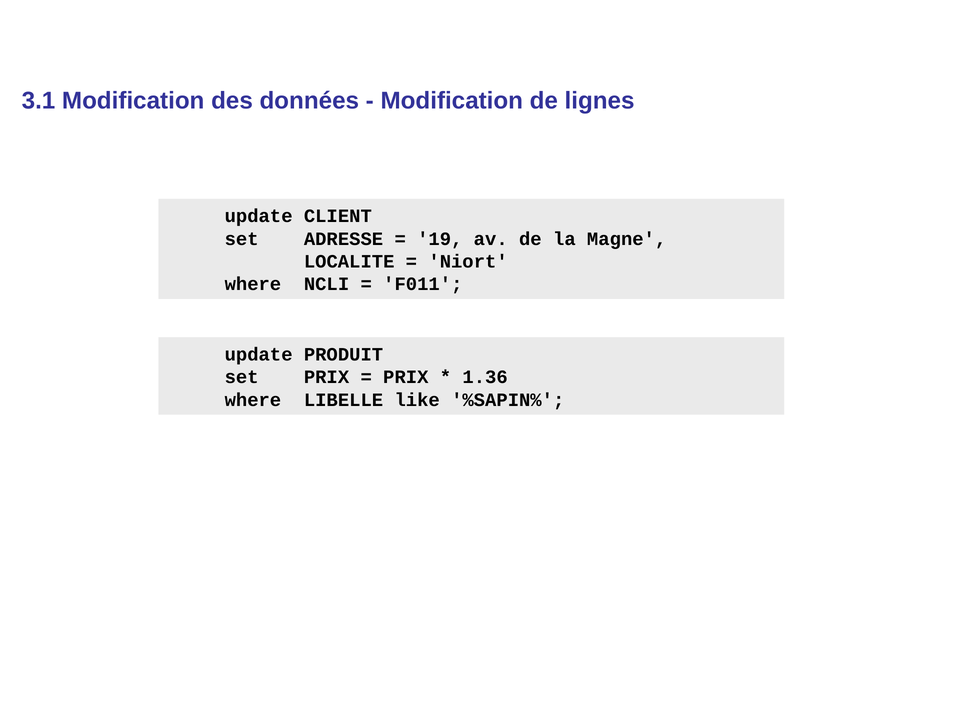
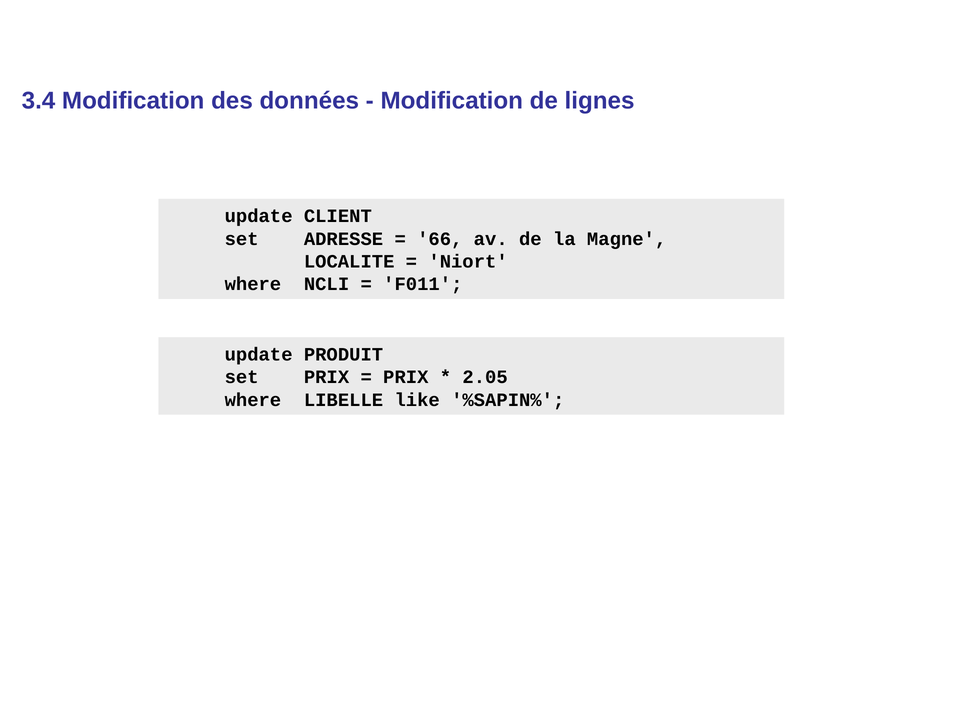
3.1: 3.1 -> 3.4 (38, 101)
19: 19 -> 66 (440, 239)
1.36: 1.36 -> 2.05 (485, 377)
